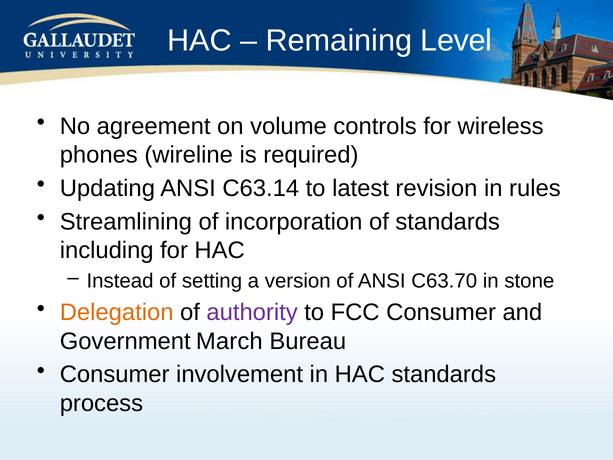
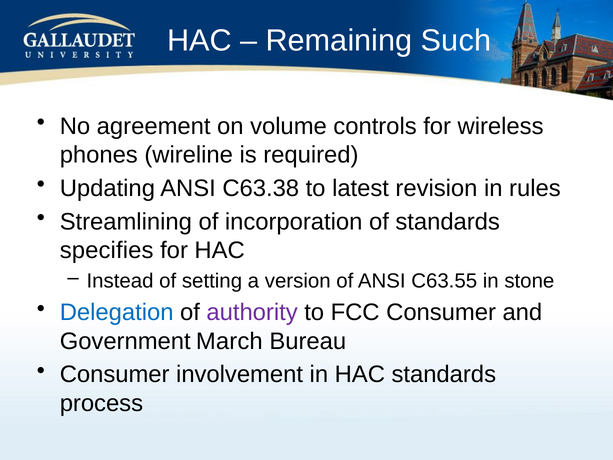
Level: Level -> Such (456, 40)
C63.14: C63.14 -> C63.38 (261, 188)
including: including -> specifies (107, 250)
C63.70: C63.70 -> C63.55 (444, 281)
Delegation colour: orange -> blue (117, 312)
